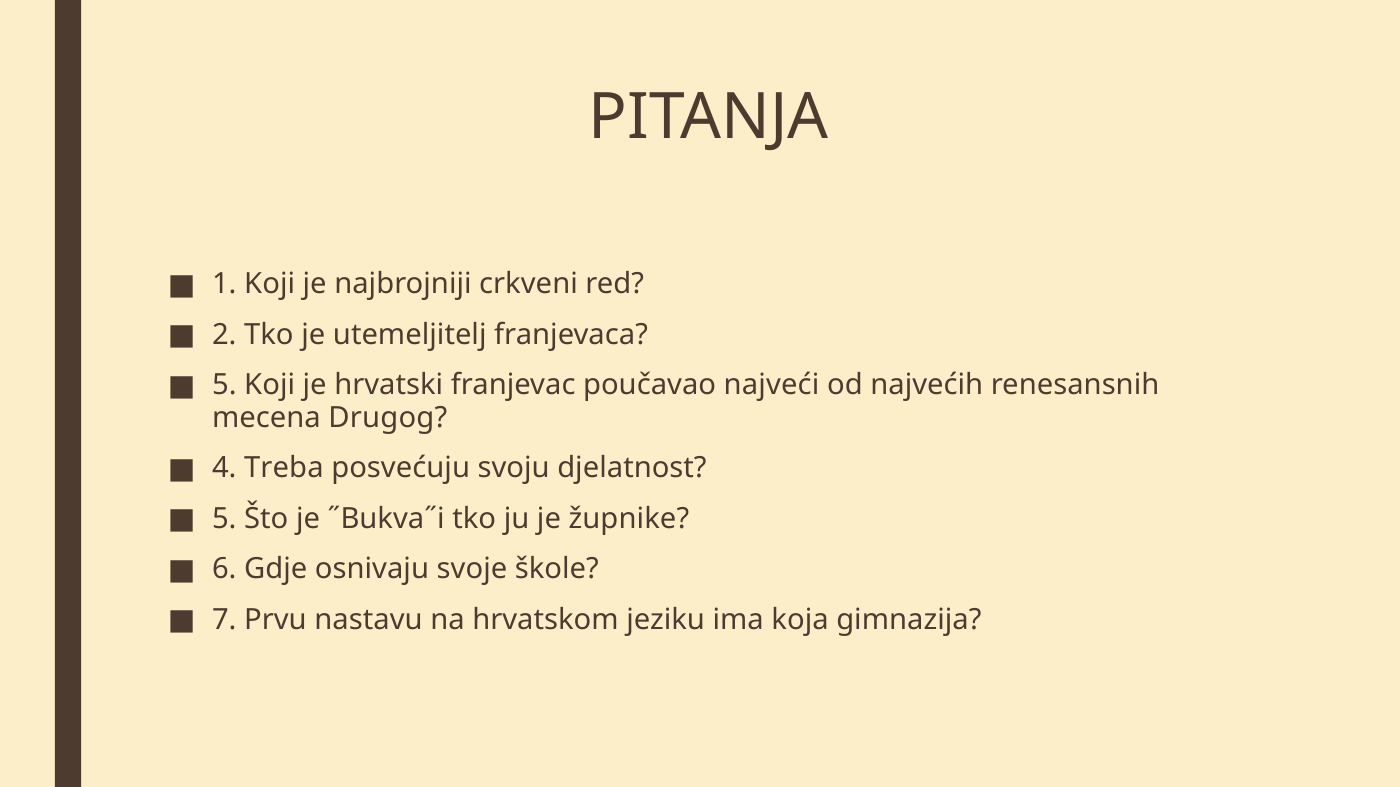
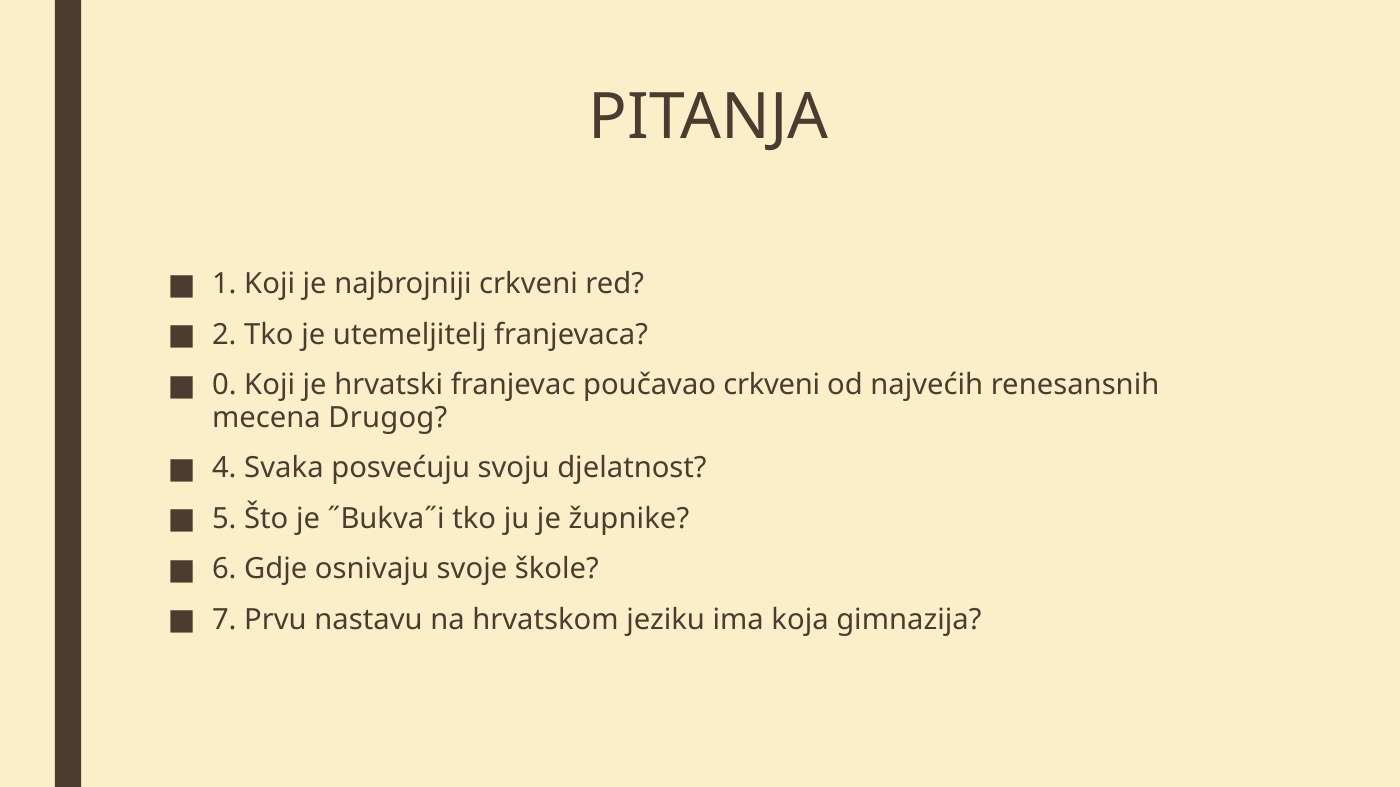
5: 5 -> 0 (224, 385)
poučavao najveći: najveći -> crkveni (772, 385)
Treba: Treba -> Svaka (284, 469)
